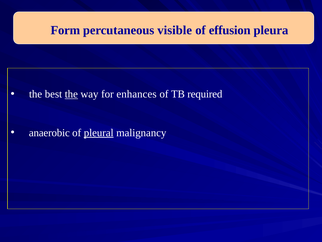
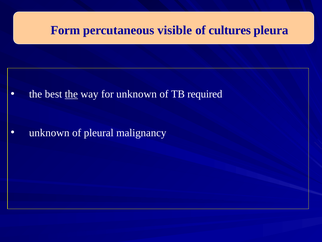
effusion: effusion -> cultures (230, 30)
for enhances: enhances -> unknown (137, 94)
anaerobic: anaerobic -> unknown (49, 133)
pleural underline: present -> none (99, 133)
